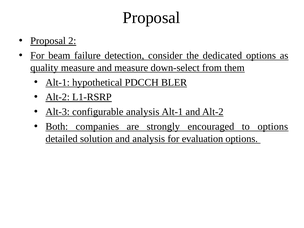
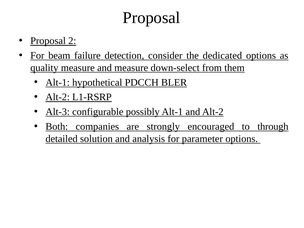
configurable analysis: analysis -> possibly (143, 112)
to options: options -> through (273, 127)
evaluation: evaluation -> parameter (202, 139)
